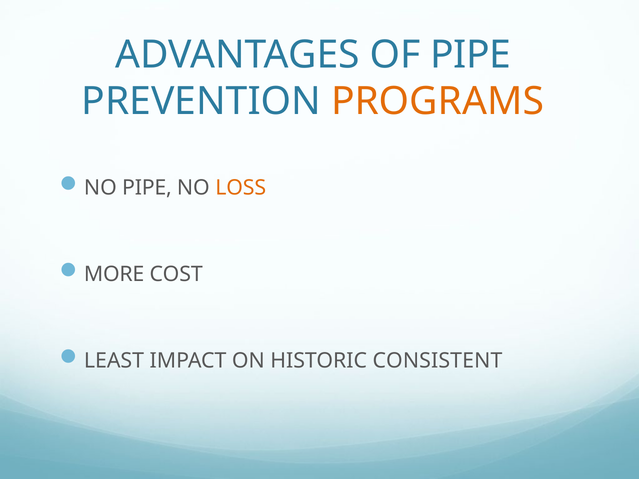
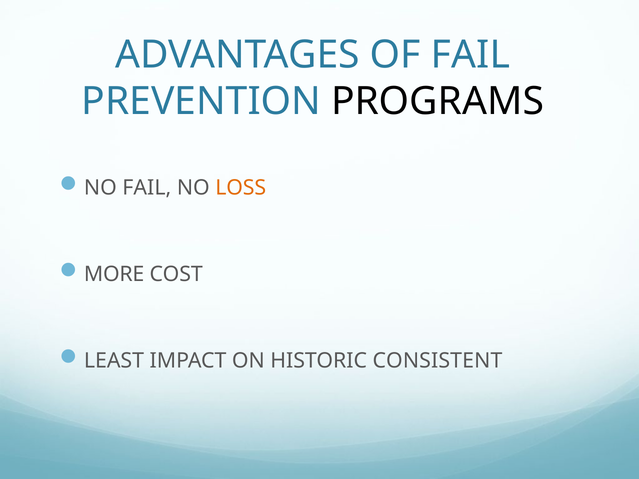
OF PIPE: PIPE -> FAIL (470, 55)
PROGRAMS colour: orange -> black (438, 102)
NO PIPE: PIPE -> FAIL (147, 188)
